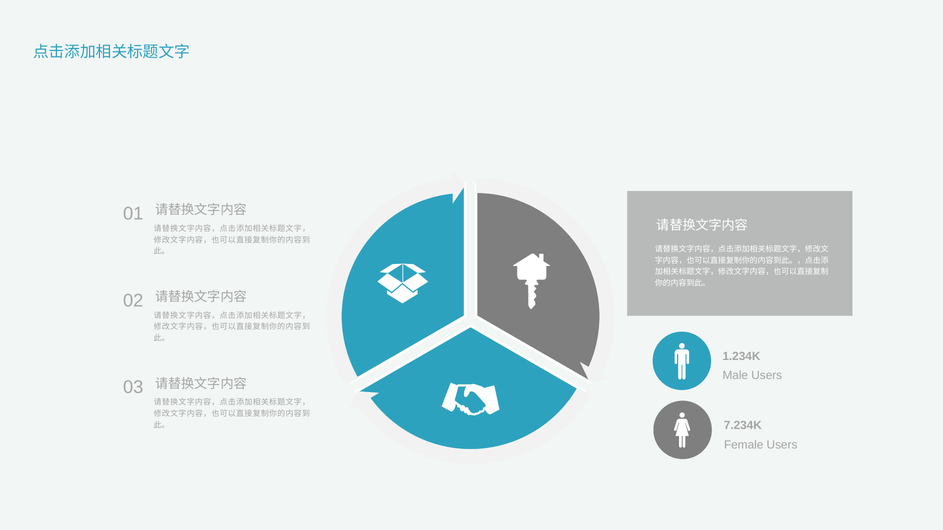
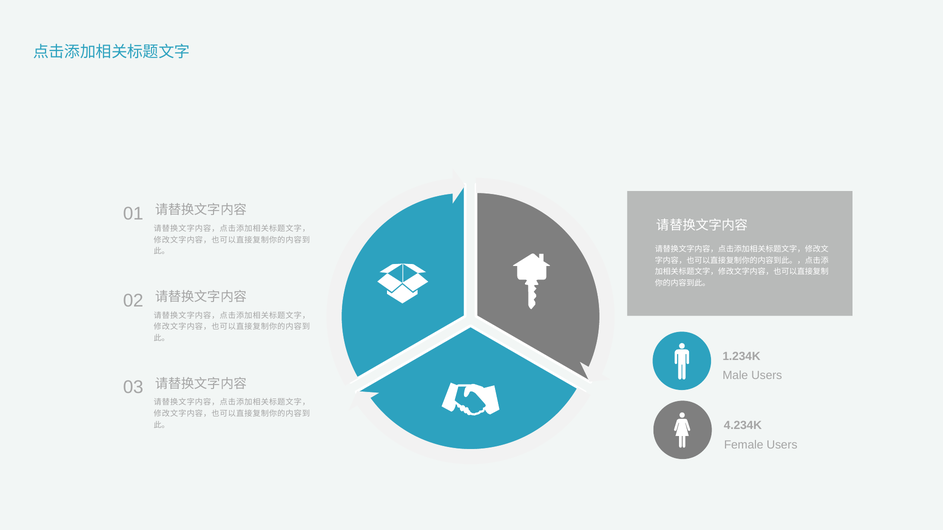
7.234K: 7.234K -> 4.234K (743, 426)
